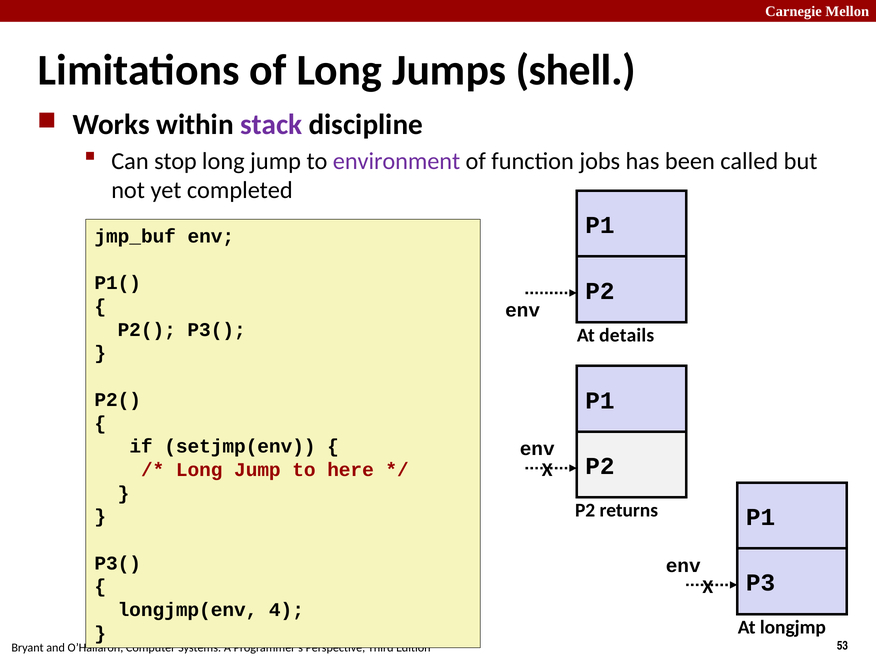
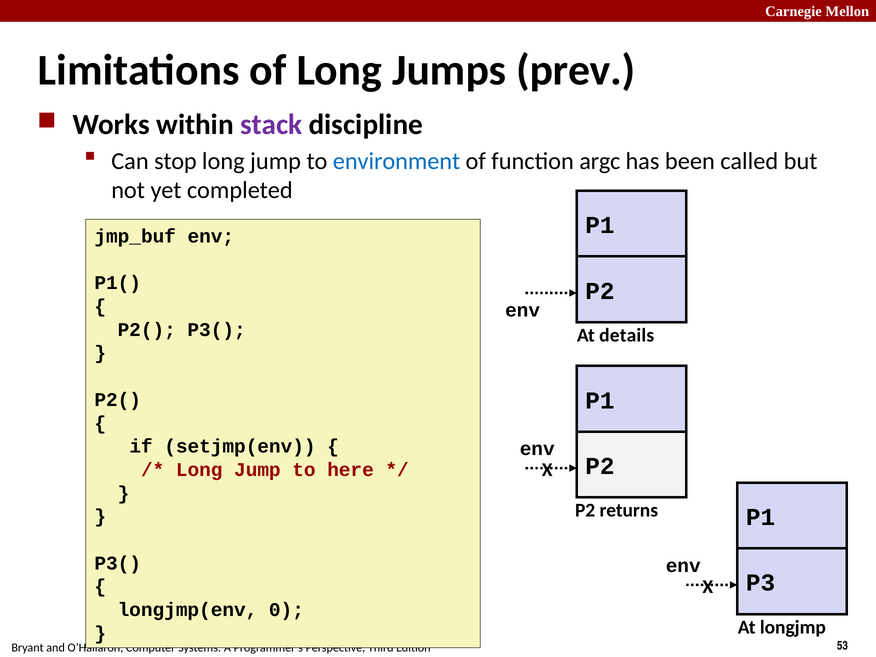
shell: shell -> prev (576, 70)
environment colour: purple -> blue (397, 161)
jobs: jobs -> argc (600, 161)
4: 4 -> 0 (286, 610)
